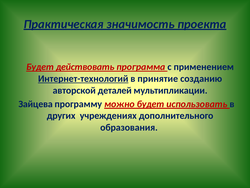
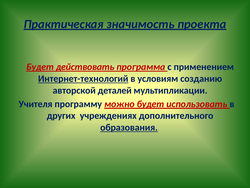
принятие: принятие -> условиям (158, 78)
Зайцева: Зайцева -> Учителя (35, 104)
образования underline: none -> present (129, 127)
